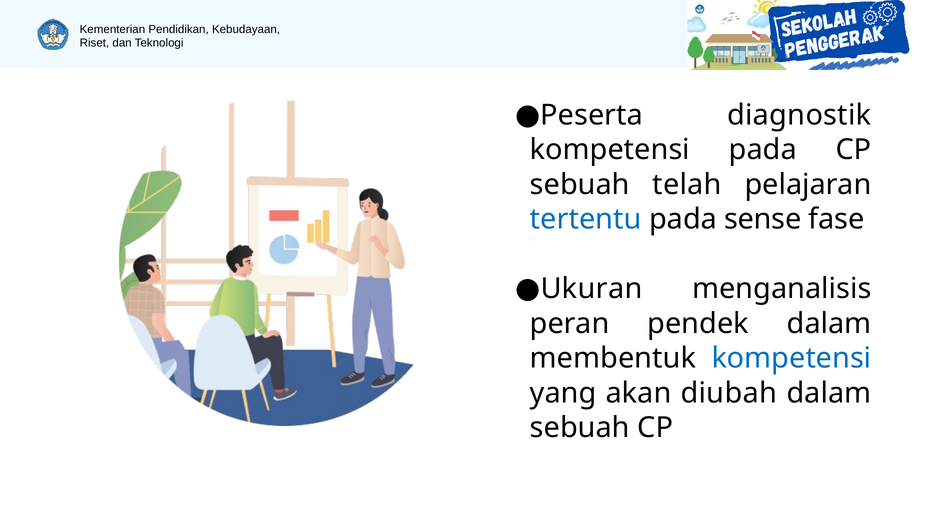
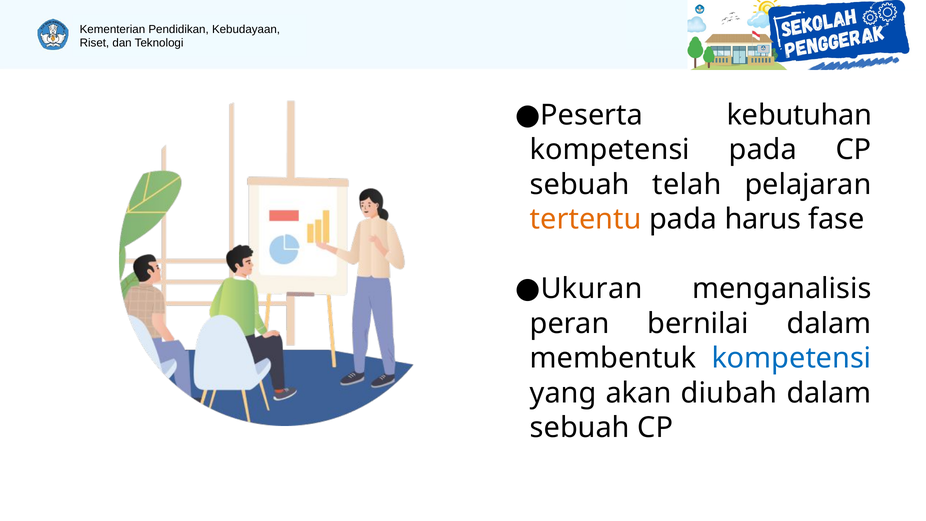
diagnostik: diagnostik -> kebutuhan (800, 115)
tertentu colour: blue -> orange (586, 219)
sense: sense -> harus (763, 219)
pendek: pendek -> bernilai (698, 323)
